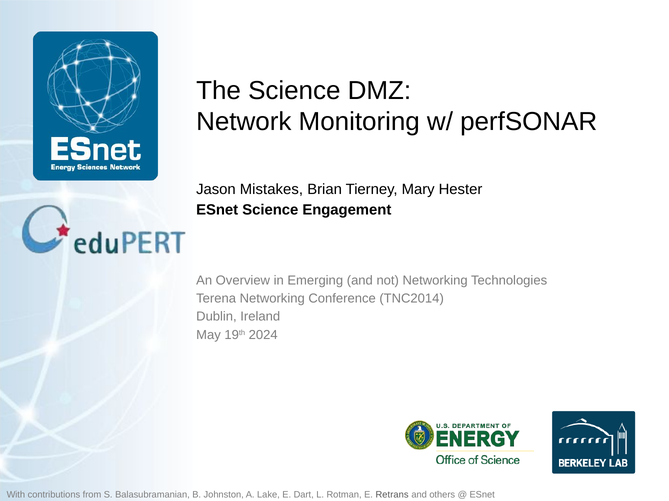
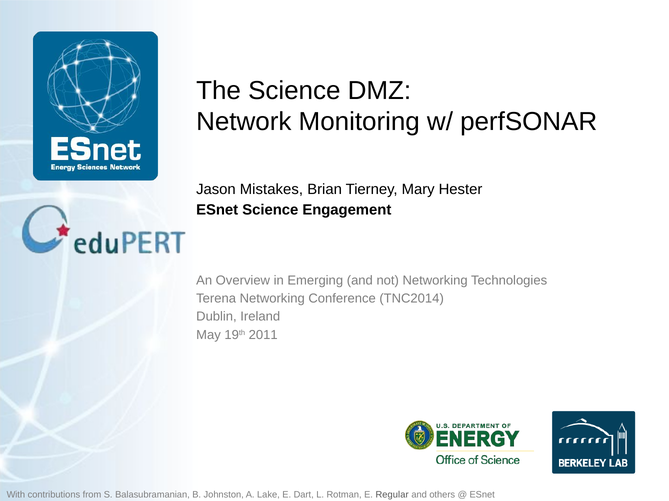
2024: 2024 -> 2011 (263, 335)
Retrans: Retrans -> Regular (392, 495)
